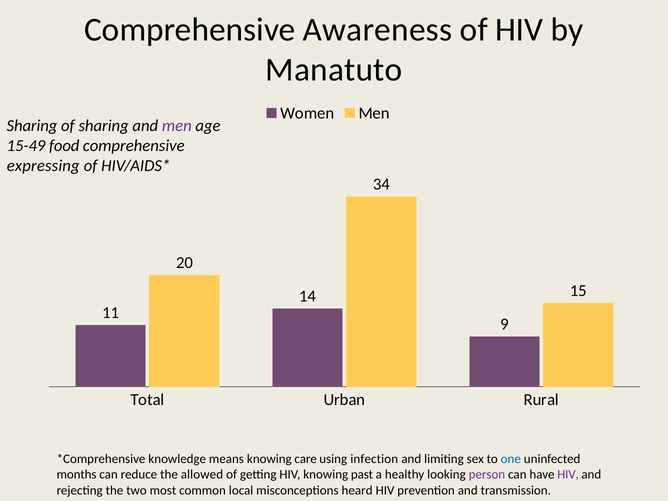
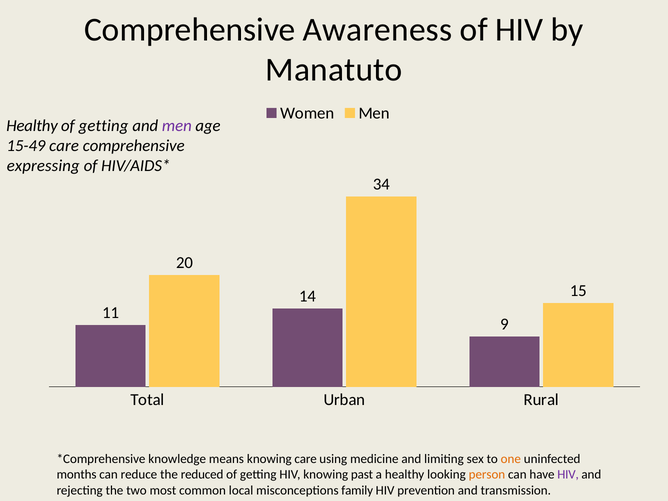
Sharing: Sharing -> Healthy (32, 126)
sharing: sharing -> getting (104, 126)
15-49 food: food -> care (64, 146)
infection: infection -> medicine (374, 459)
one colour: blue -> orange (511, 459)
allowed: allowed -> reduced (202, 475)
person colour: purple -> orange (487, 475)
heard: heard -> family (357, 490)
